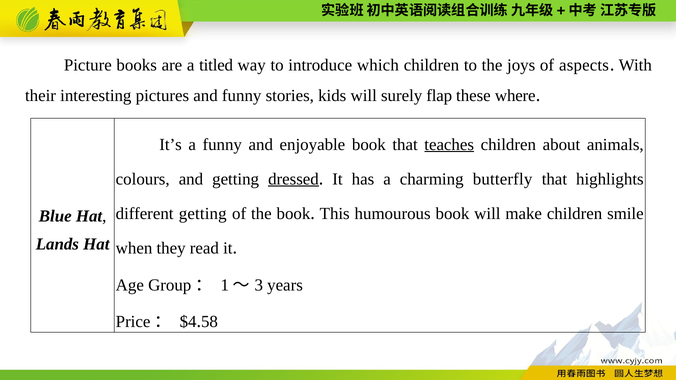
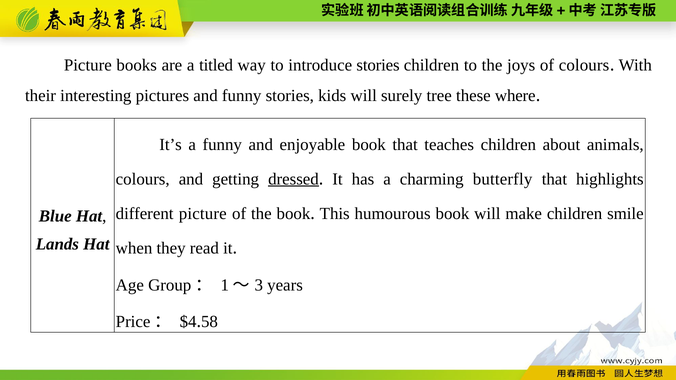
introduce which: which -> stories (378, 65)
of aspects: aspects -> colours (584, 65)
flap: flap -> tree (439, 96)
teaches underline: present -> none (449, 145)
different getting: getting -> picture (203, 214)
